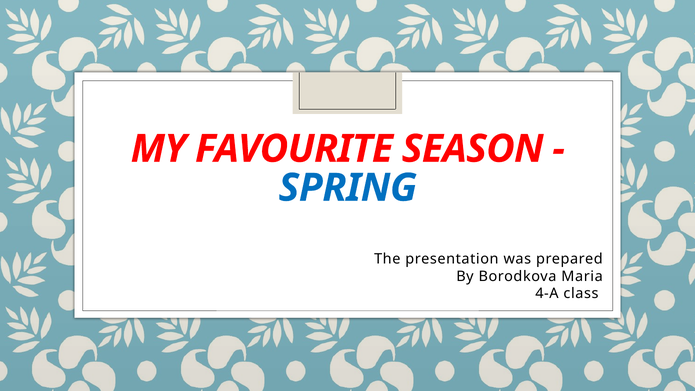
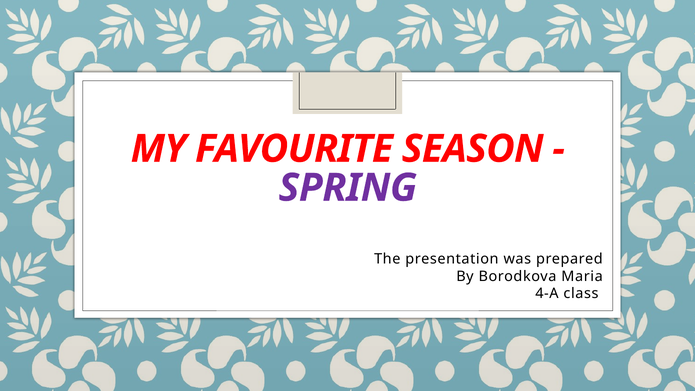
SPRING colour: blue -> purple (348, 188)
